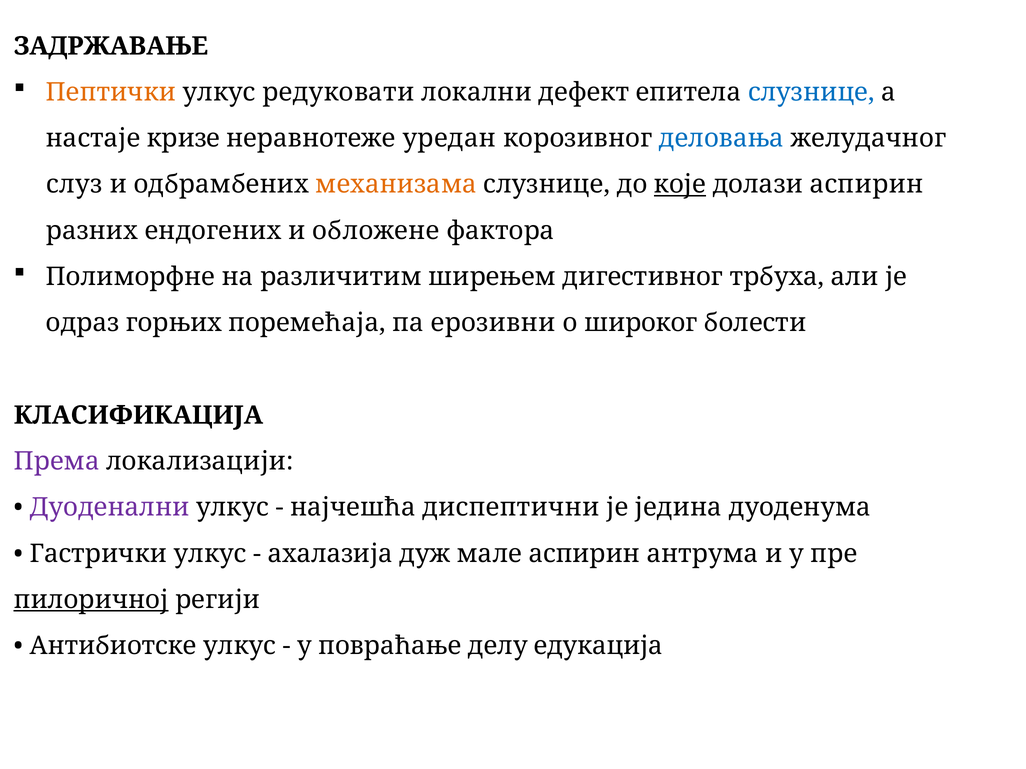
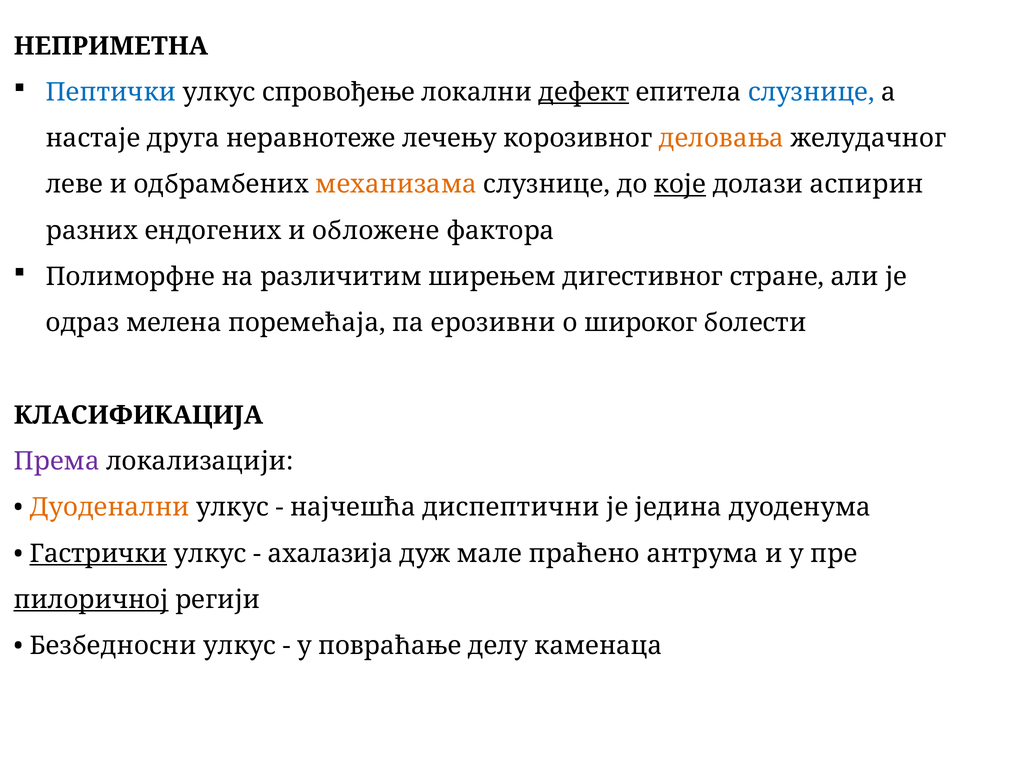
ЗАДРЖАВАЊЕ: ЗАДРЖАВАЊЕ -> НЕПРИМЕТНА (111, 46)
Пептички colour: orange -> blue (111, 92)
редуковати: редуковати -> спровођење (339, 92)
дефект underline: none -> present (584, 92)
кризе: кризе -> друга (183, 138)
уредан: уредан -> лечењу (450, 138)
деловања colour: blue -> orange (721, 138)
слуз: слуз -> леве (74, 185)
трбуха: трбуха -> стране (777, 277)
горњих: горњих -> мелена (174, 323)
Дуоденални colour: purple -> orange (110, 508)
Гастрички underline: none -> present (98, 554)
мале аспирин: аспирин -> праћено (584, 554)
Антибиотске: Антибиотске -> Безбедносни (113, 646)
едукација: едукација -> каменаца (598, 646)
